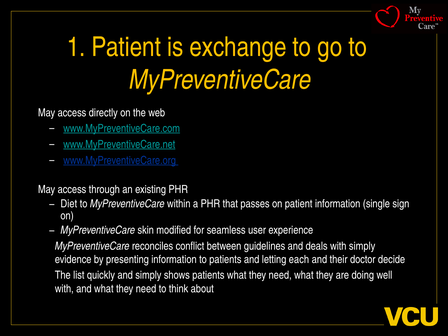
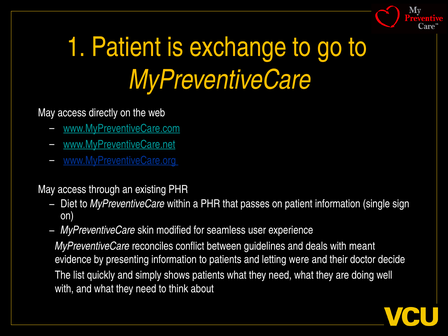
with simply: simply -> meant (362, 246)
each: each -> were (299, 260)
